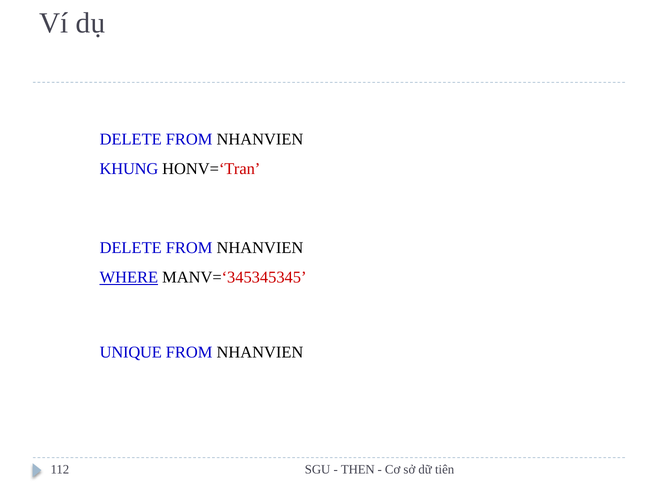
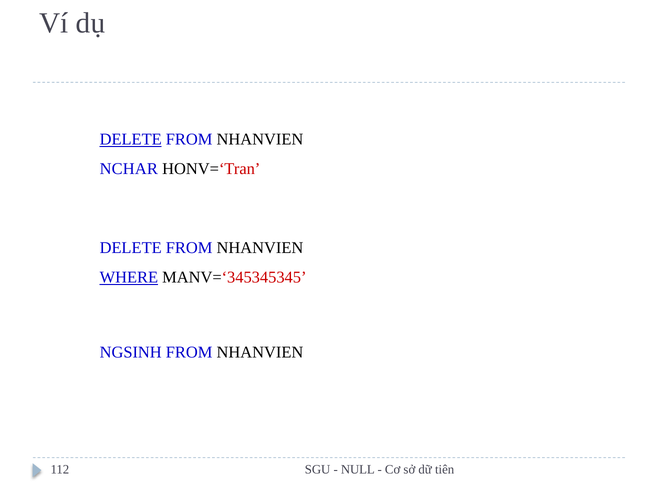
DELETE underline: none -> present (131, 139)
KHUNG: KHUNG -> NCHAR (129, 169)
UNIQUE: UNIQUE -> NGSINH (131, 352)
THEN: THEN -> NULL (358, 469)
